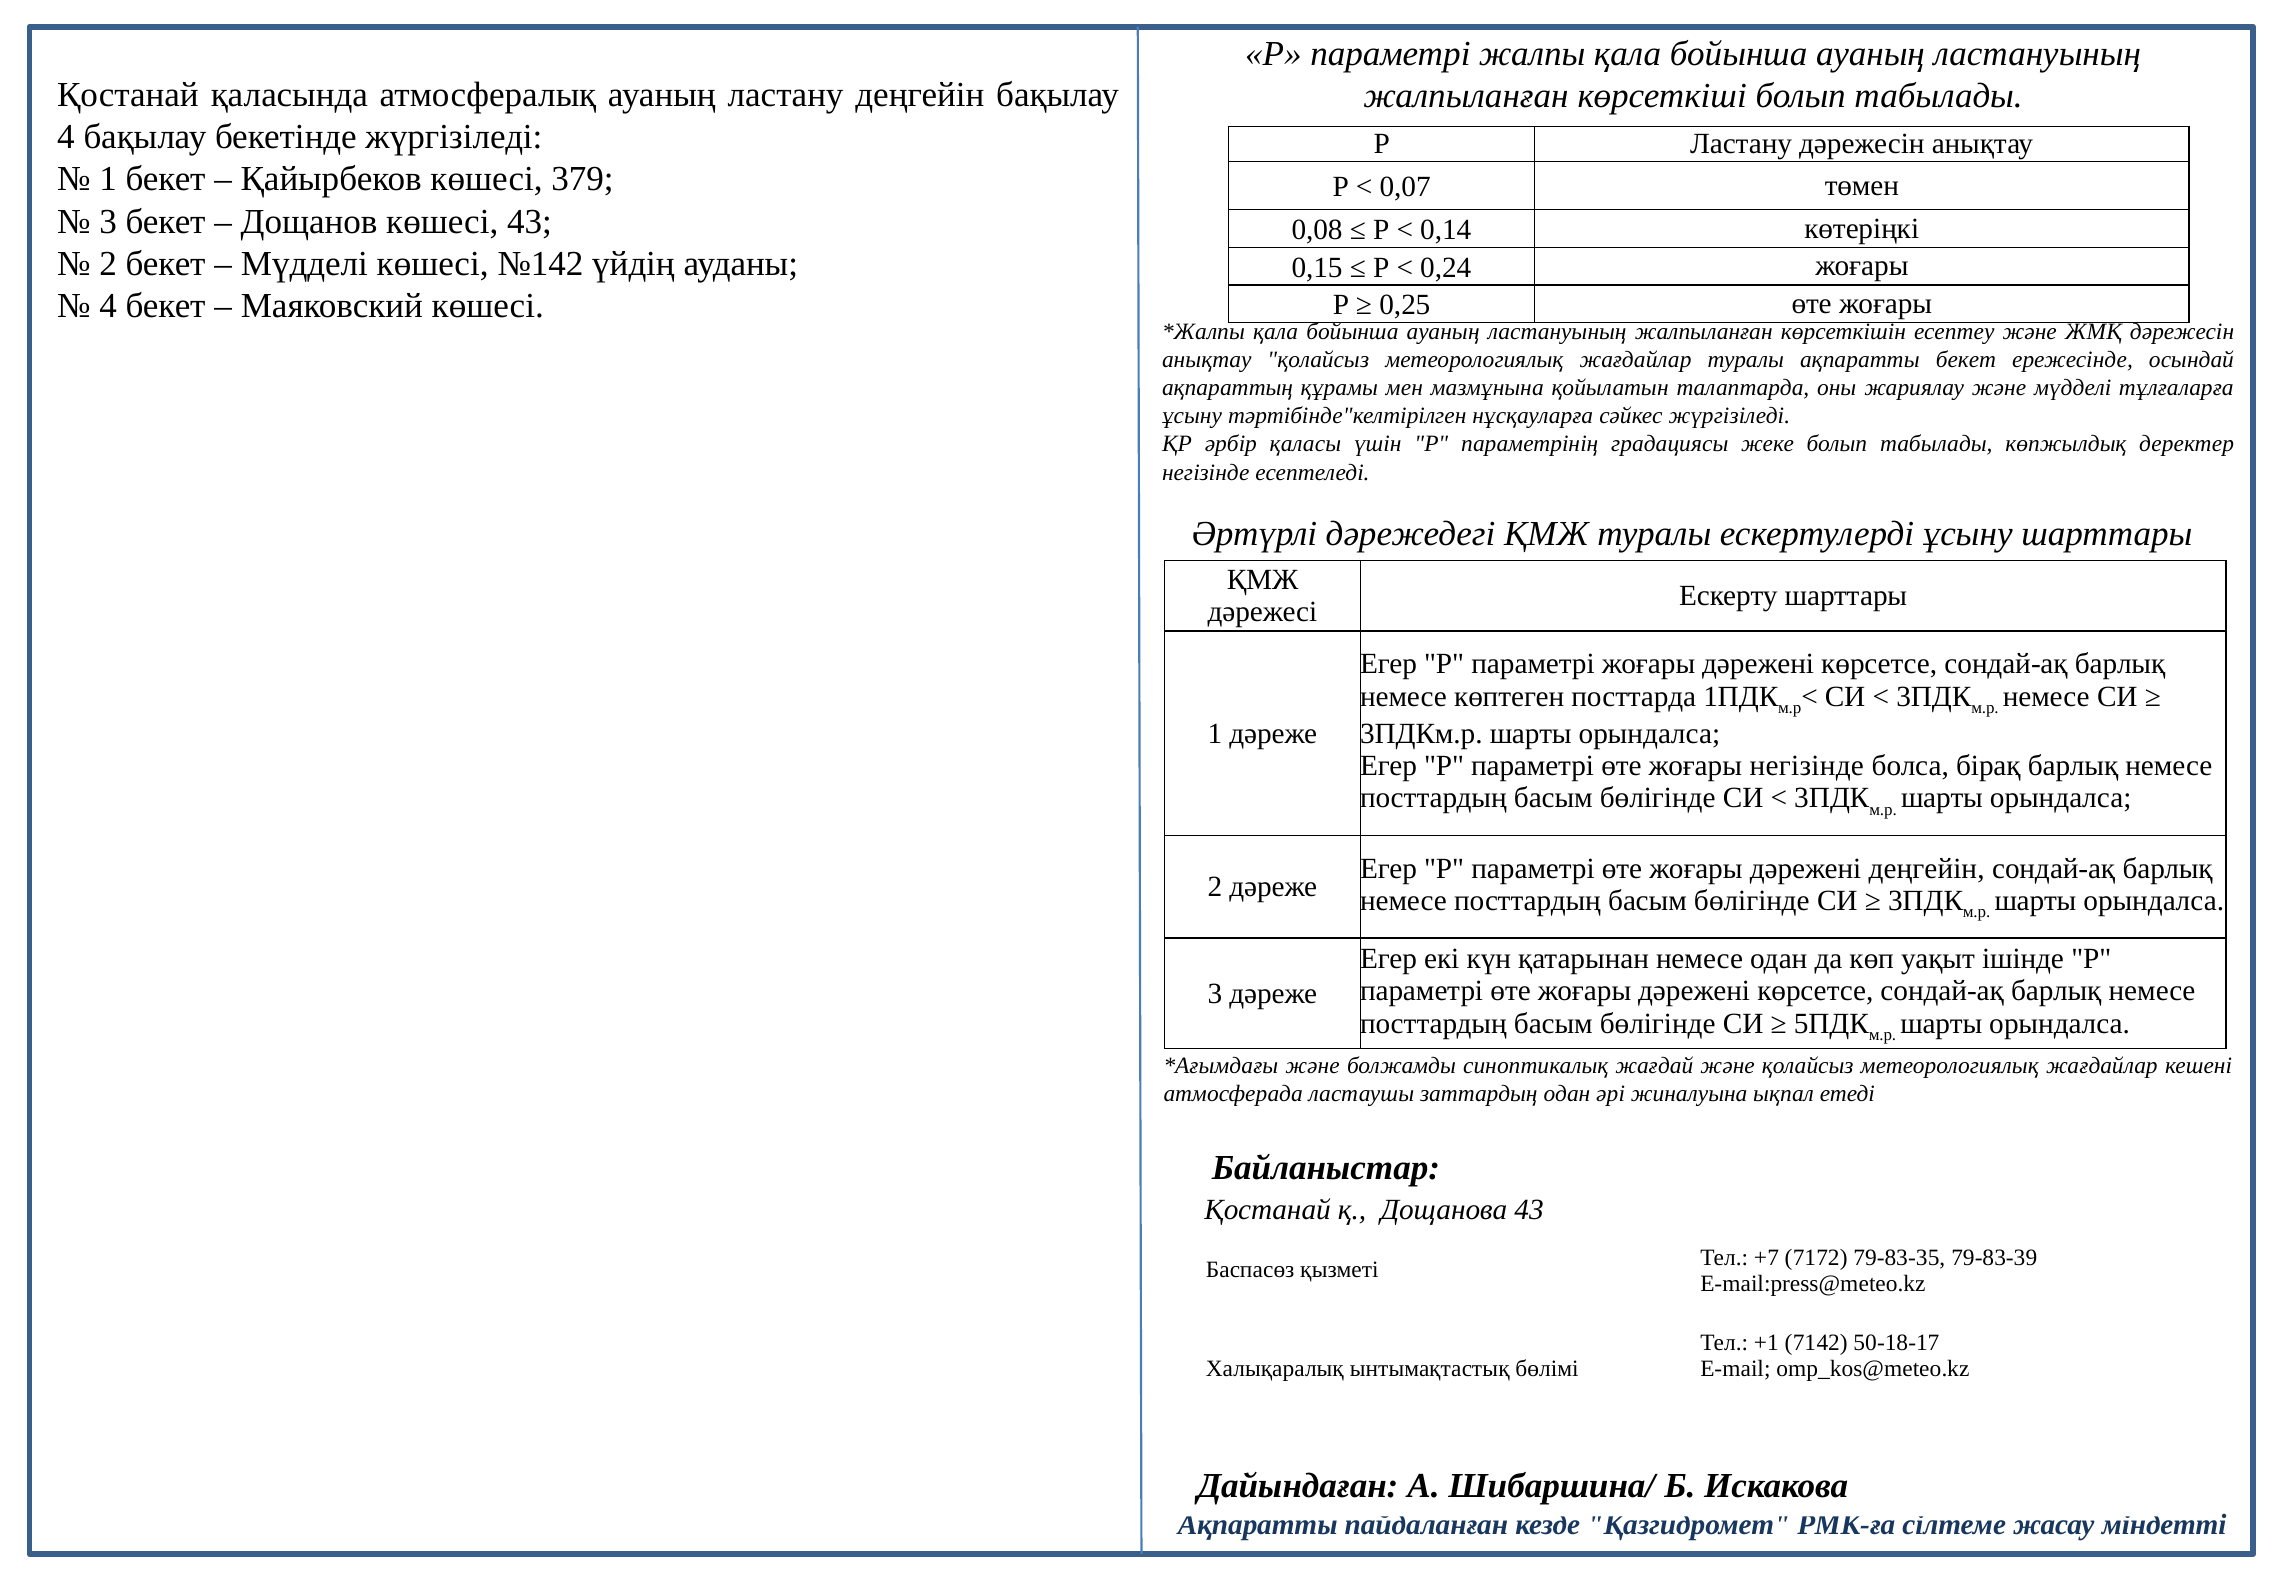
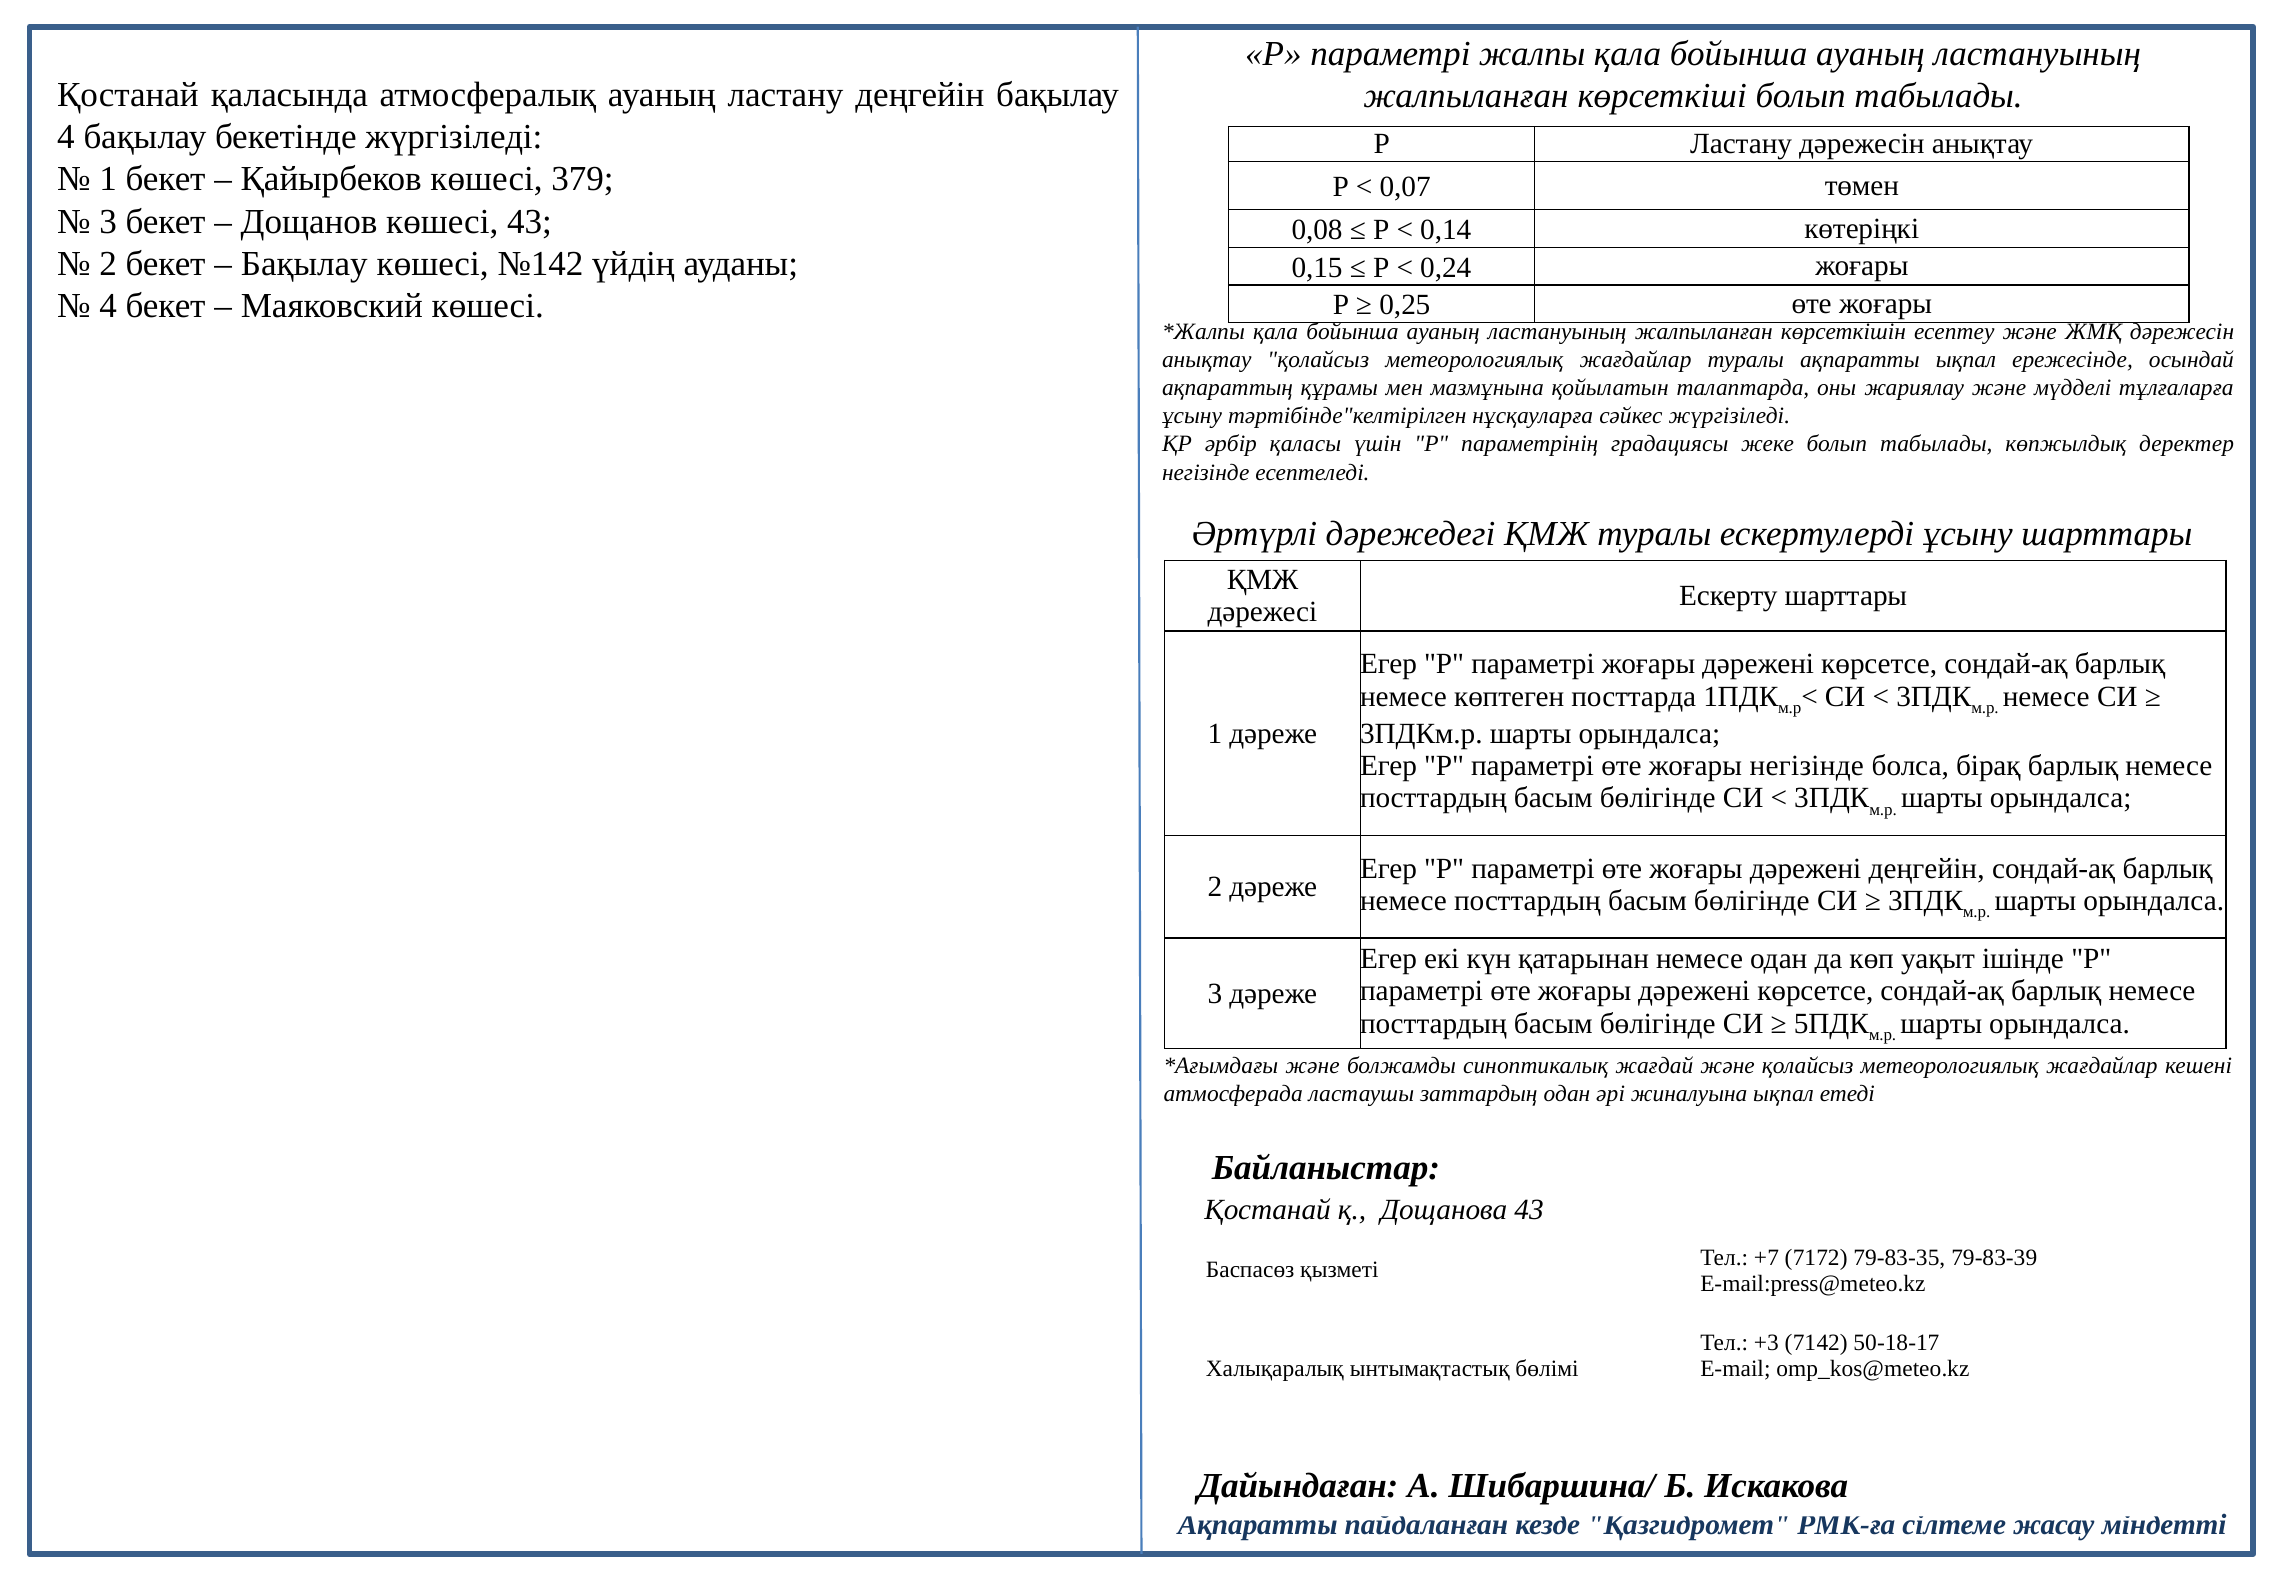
Мүдделі: Мүдделі -> Бақылау (304, 264)
ақпаратты бекет: бекет -> ықпал (1966, 360)
+1: +1 -> +3 (1766, 1342)
